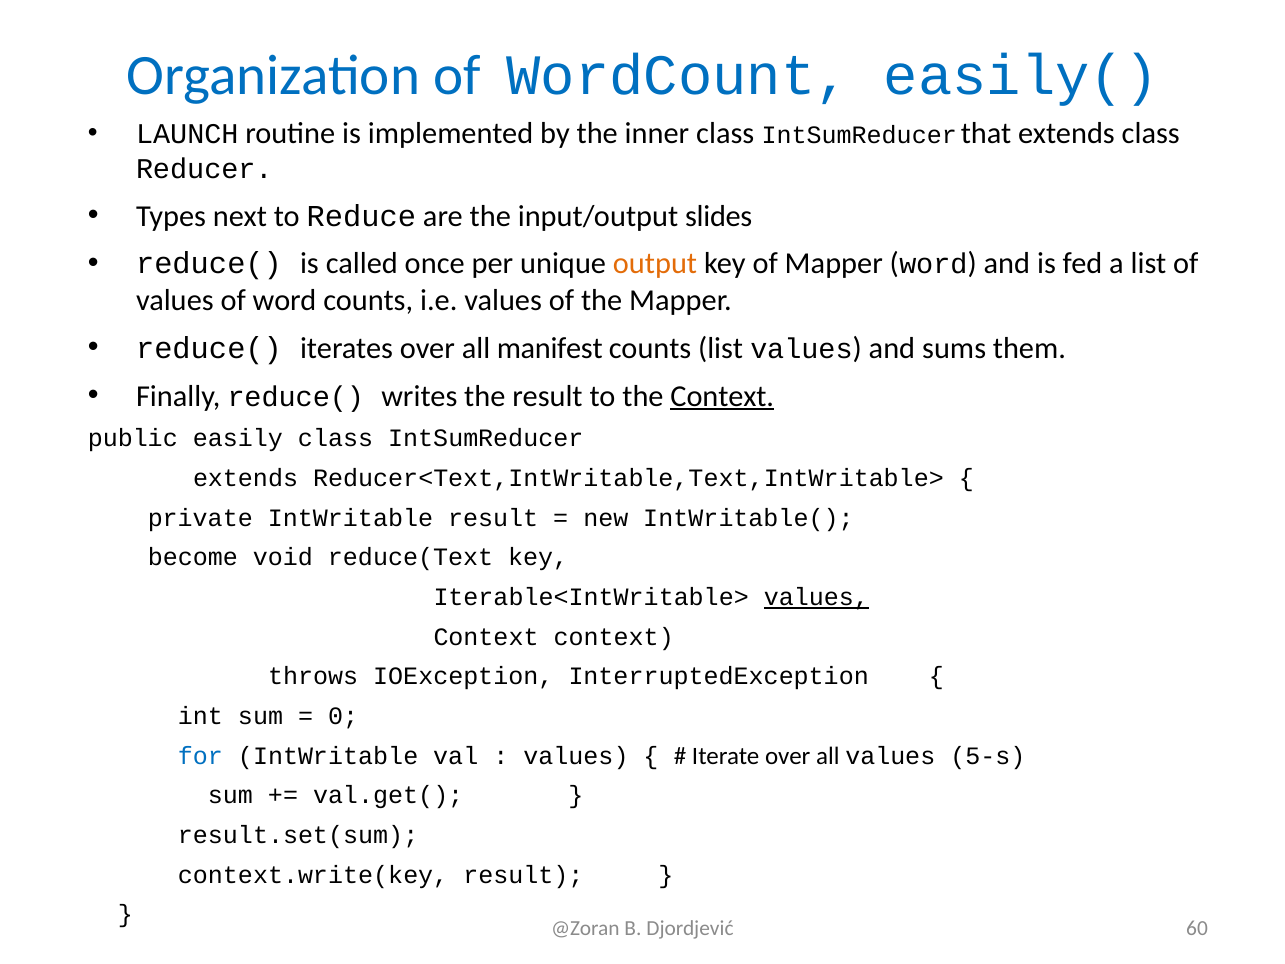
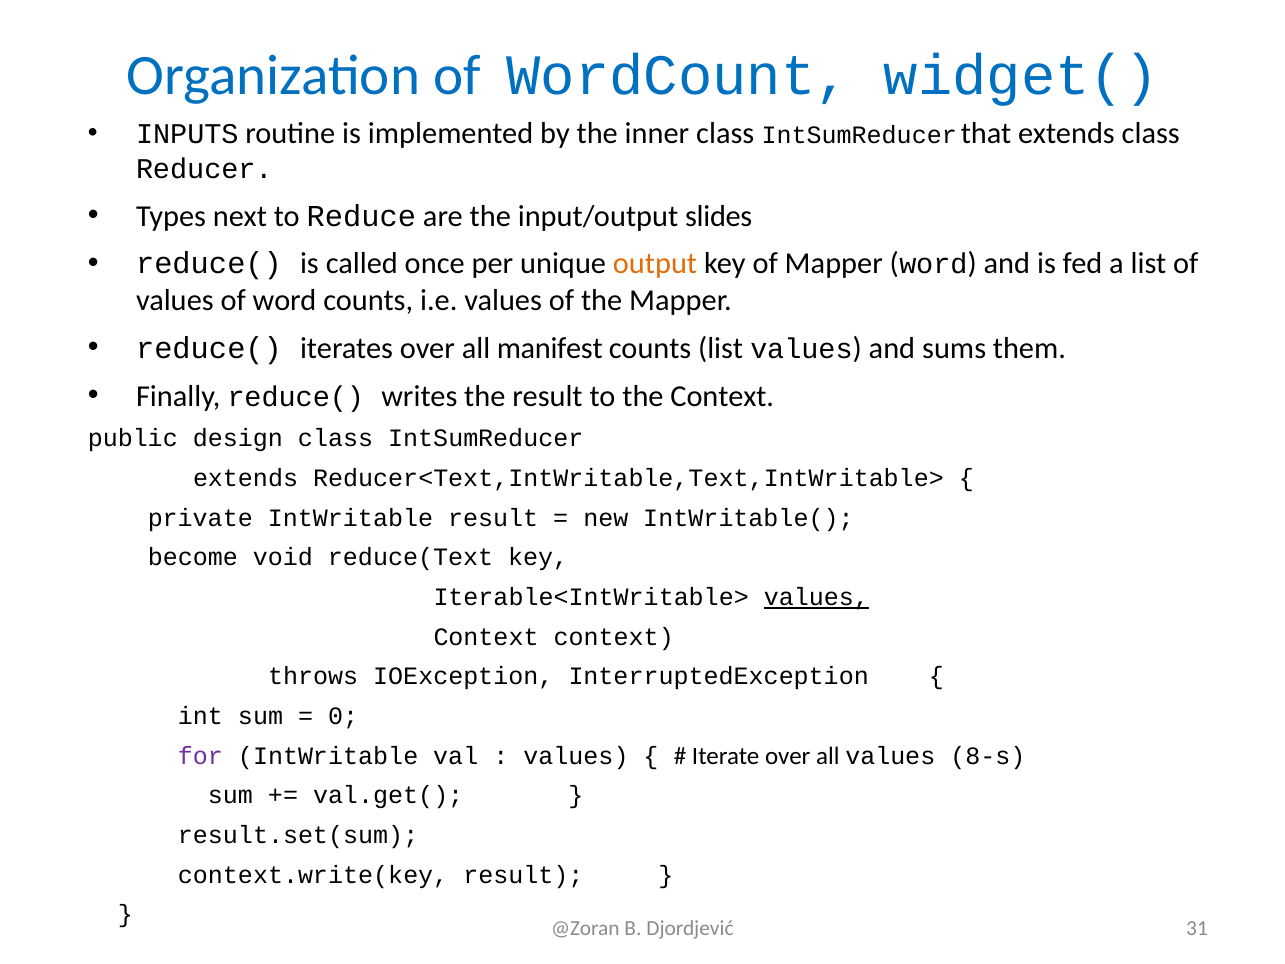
easily(: easily( -> widget( (1021, 76)
LAUNCH: LAUNCH -> INPUTS (187, 134)
Context underline: present -> none (722, 396)
easily: easily -> design (238, 438)
for colour: blue -> purple (200, 756)
5-s: 5-s -> 8-s (988, 756)
60: 60 -> 31 (1197, 929)
